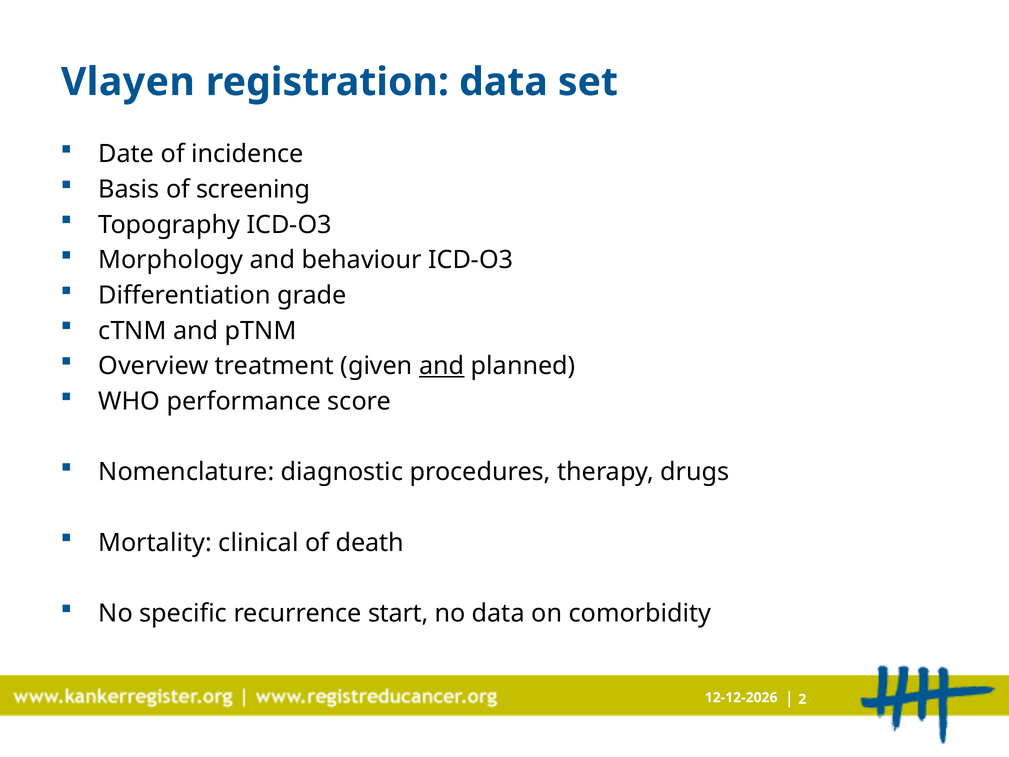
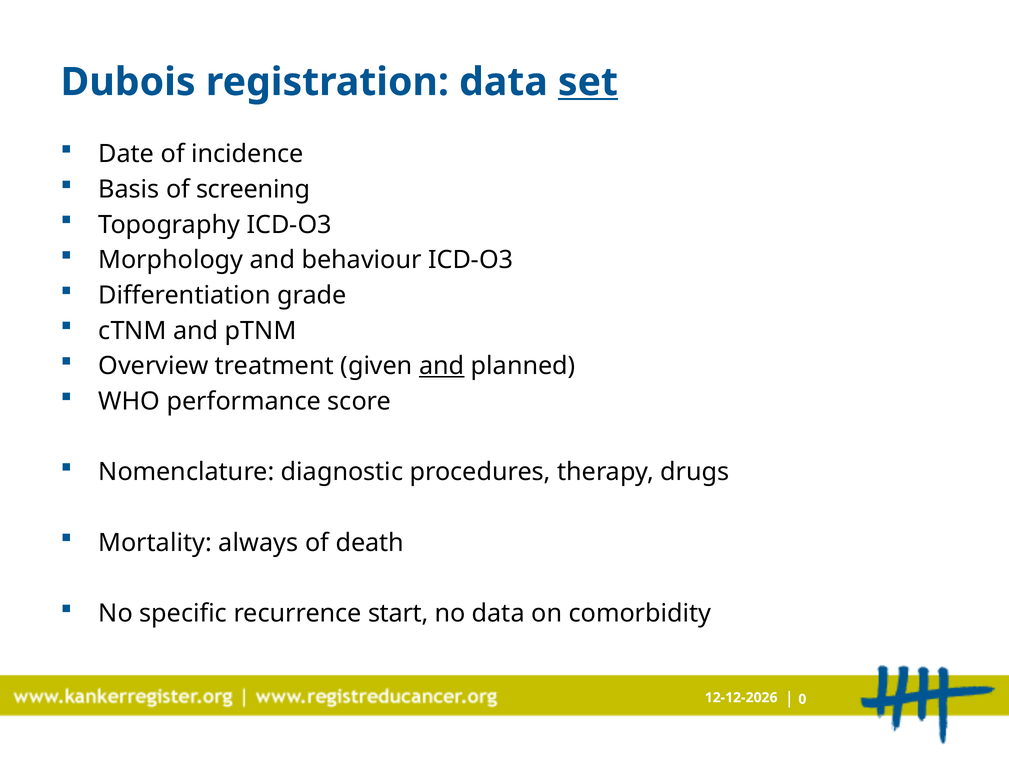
Vlayen: Vlayen -> Dubois (128, 82)
set underline: none -> present (588, 82)
clinical: clinical -> always (258, 542)
2: 2 -> 0 (802, 699)
